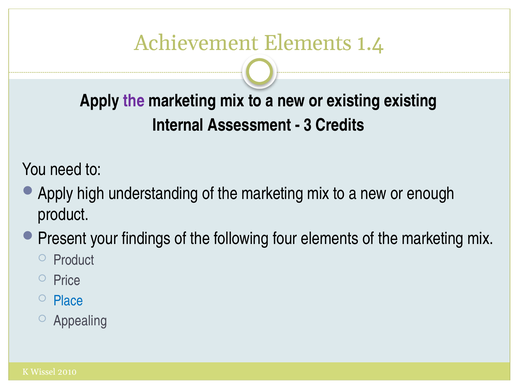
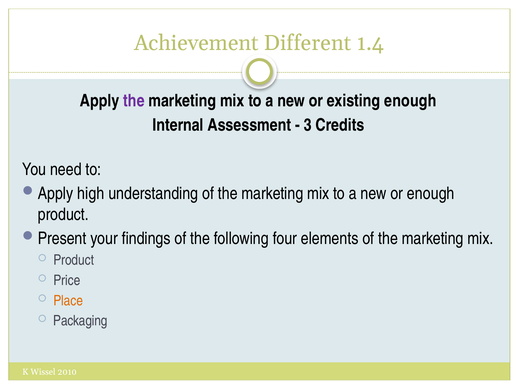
Achievement Elements: Elements -> Different (308, 43)
existing existing: existing -> enough (410, 101)
Place colour: blue -> orange (68, 301)
Appealing: Appealing -> Packaging (80, 321)
